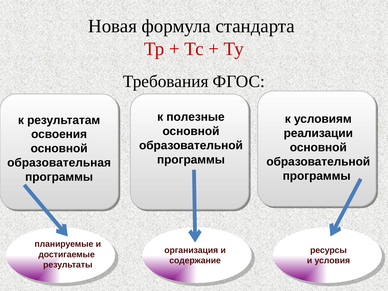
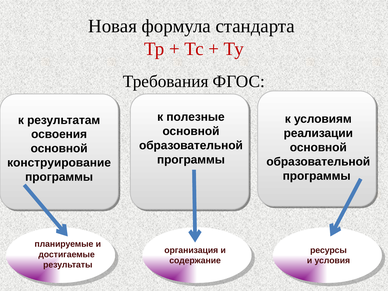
образовательная: образовательная -> конструирование (59, 163)
